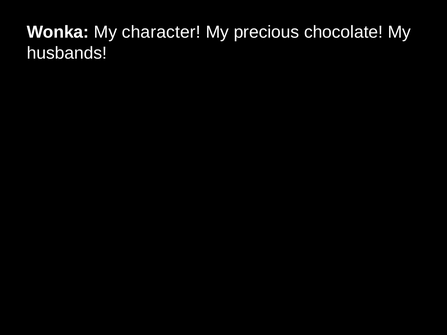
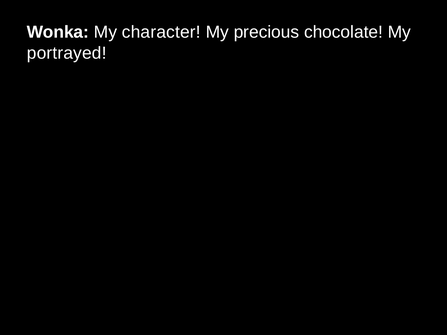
husbands: husbands -> portrayed (67, 53)
